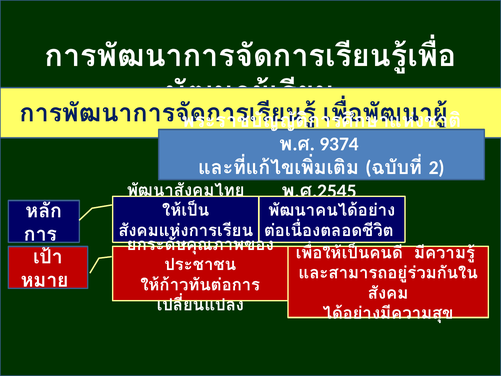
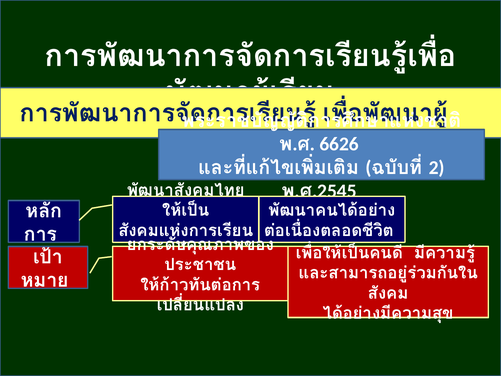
9374: 9374 -> 6626 (339, 144)
